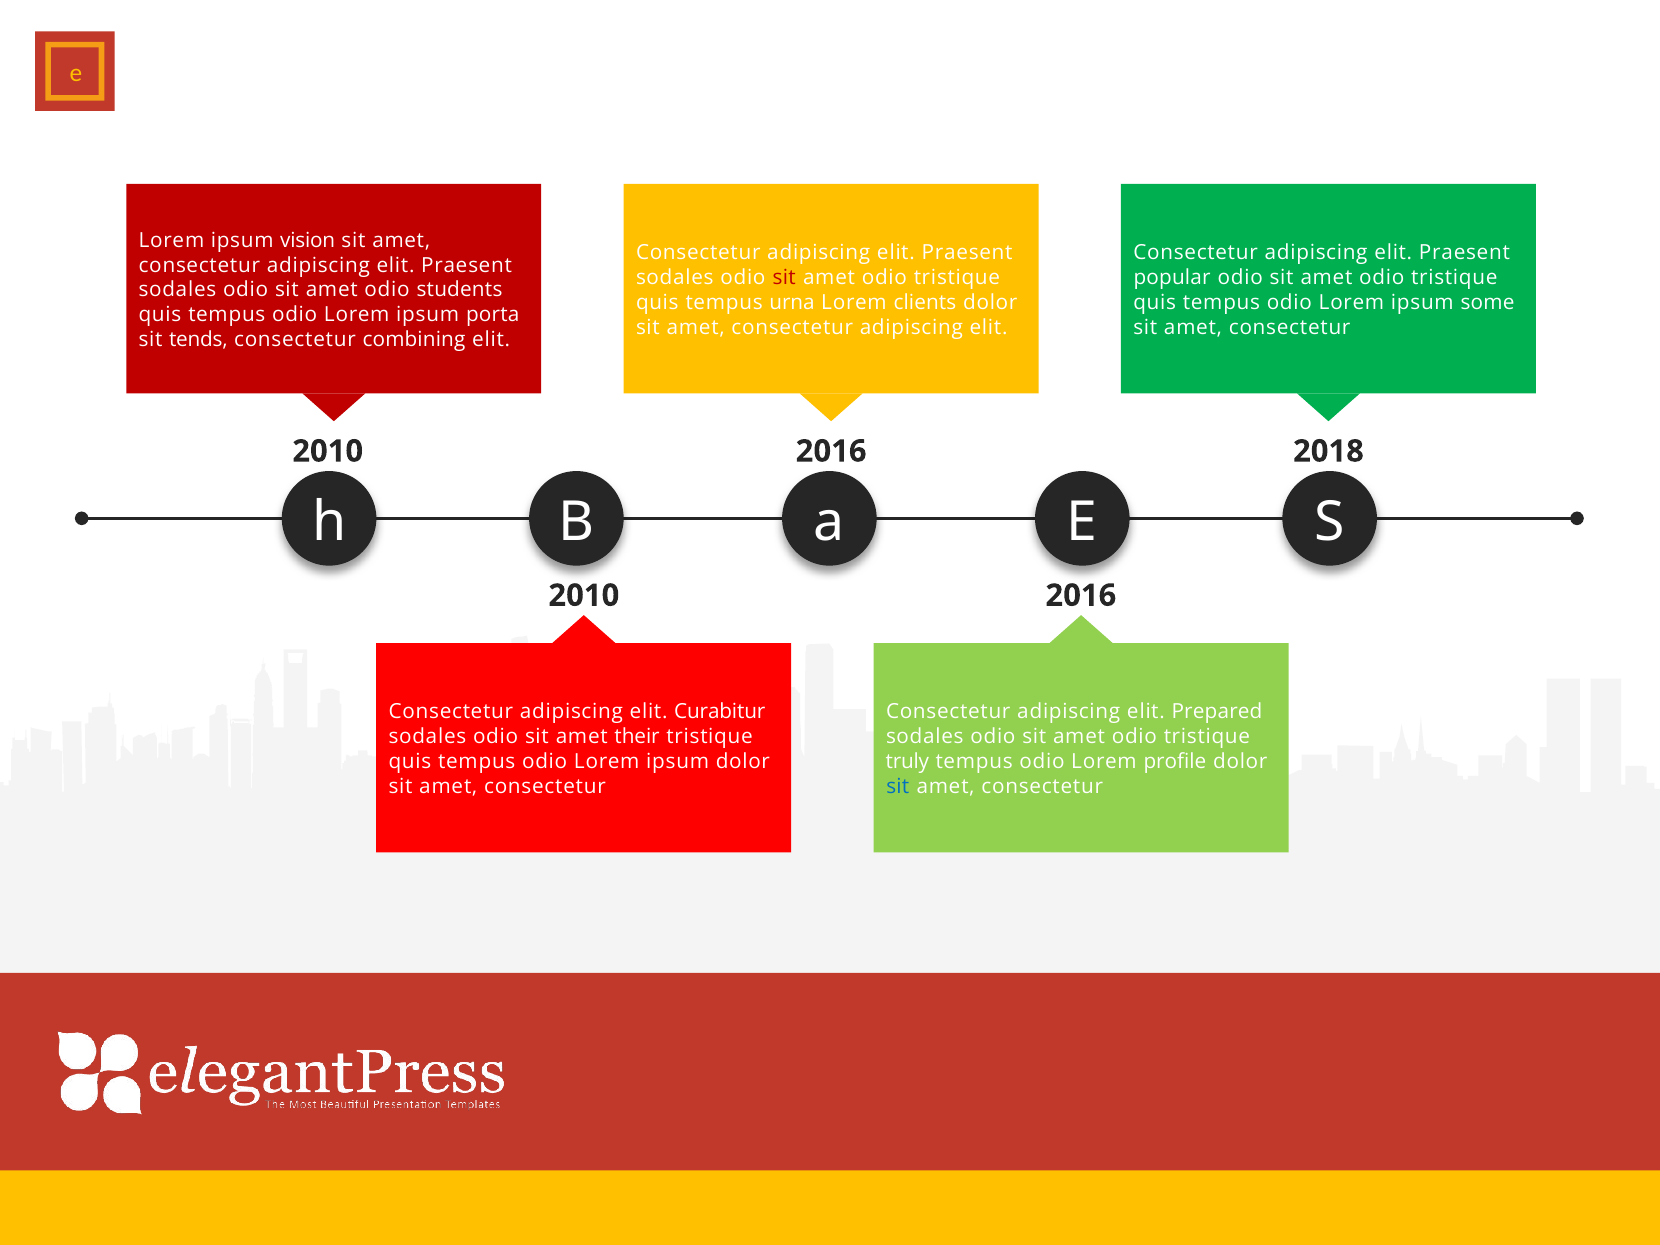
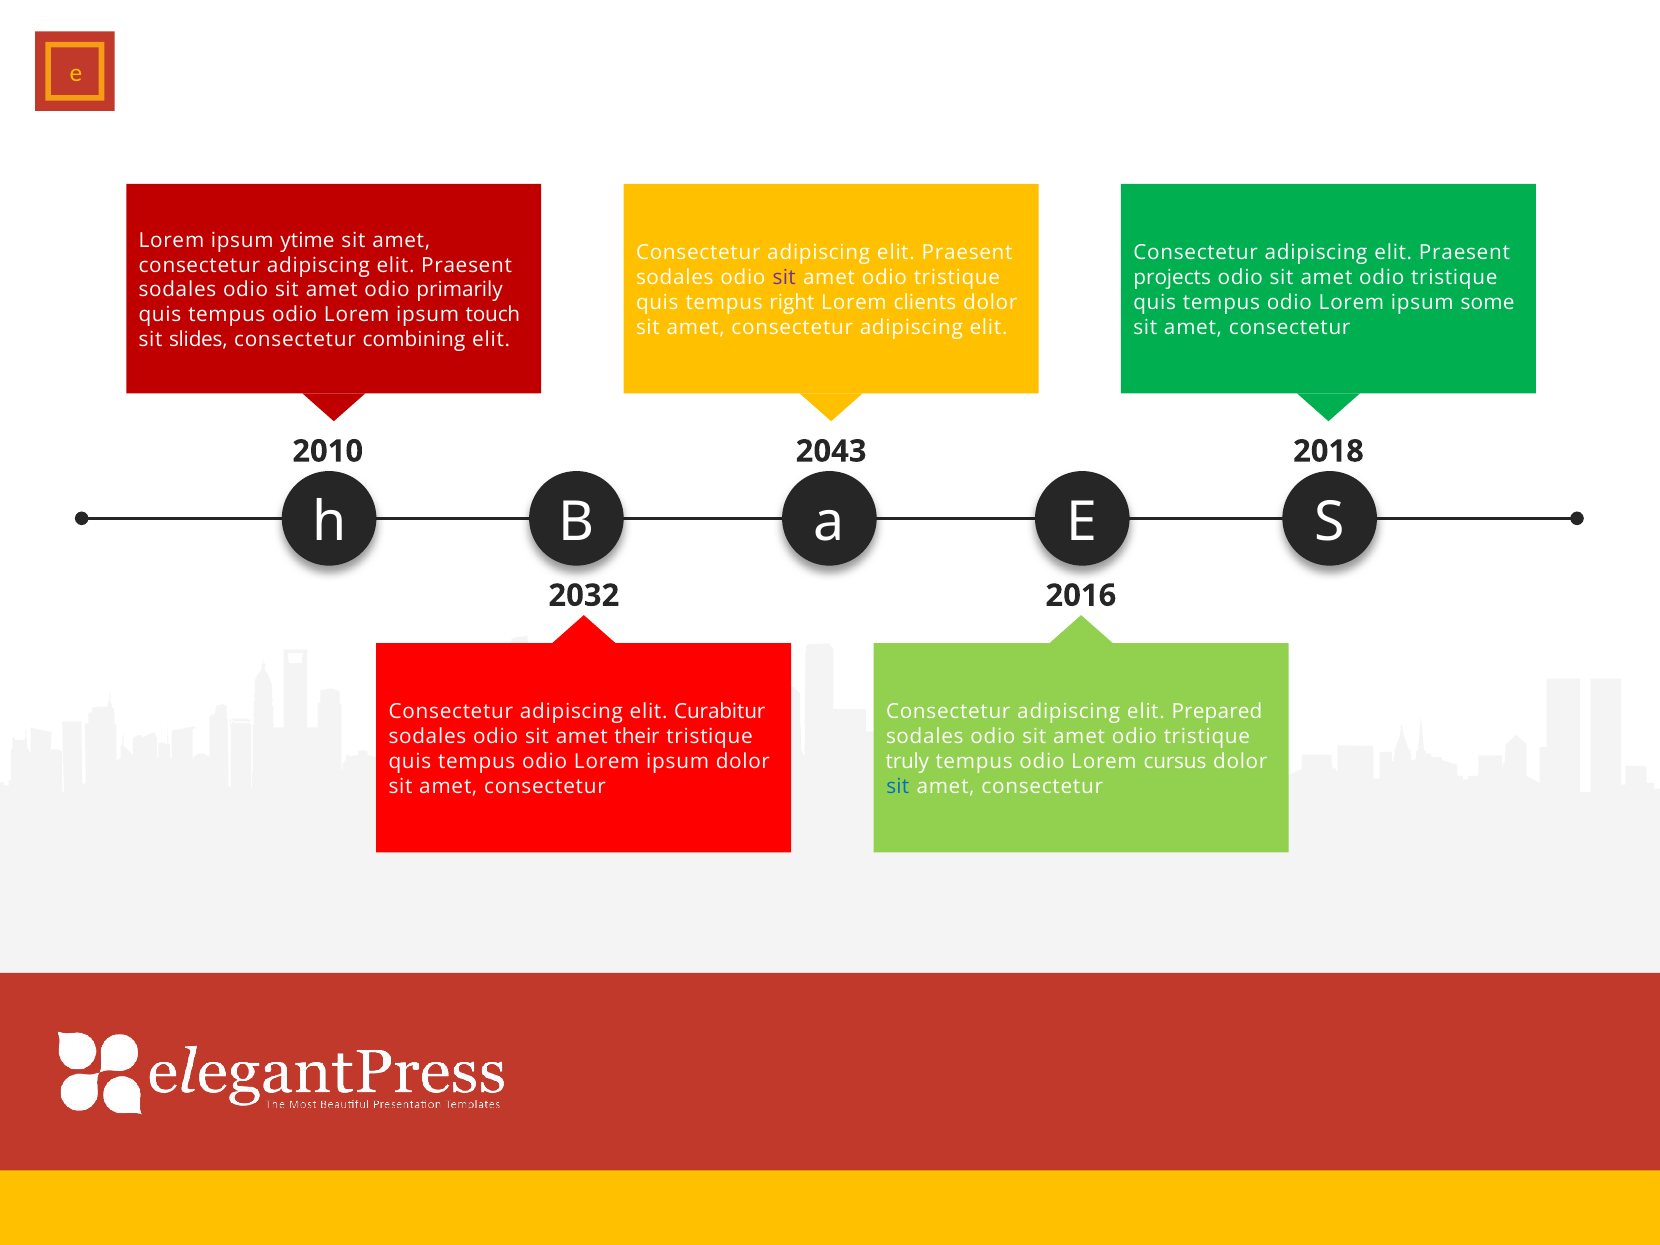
vision: vision -> ytime (308, 240)
sit colour: red -> purple (784, 278)
popular: popular -> projects (1172, 278)
students: students -> primarily (460, 290)
urna: urna -> right (792, 303)
porta: porta -> touch (493, 315)
tends: tends -> slides (198, 340)
2016: 2016 -> 2043 (831, 451)
2010: 2010 -> 2032 (584, 596)
profile: profile -> cursus (1175, 762)
